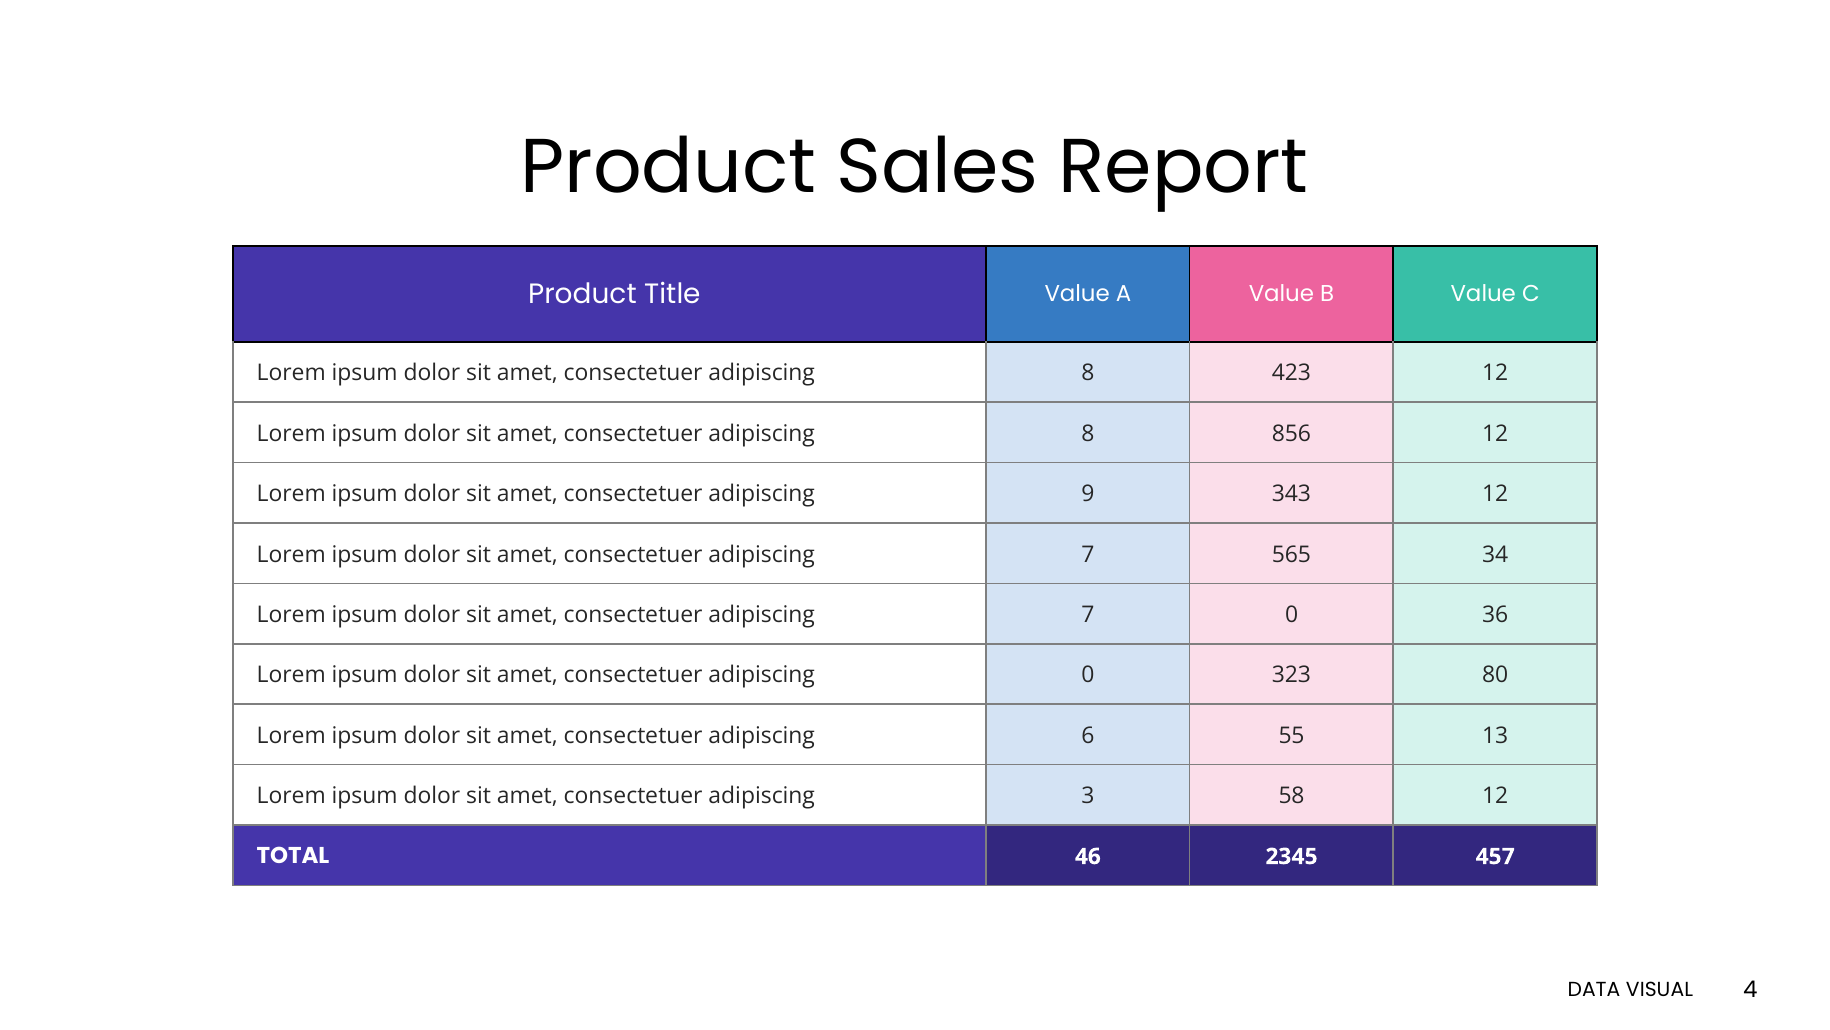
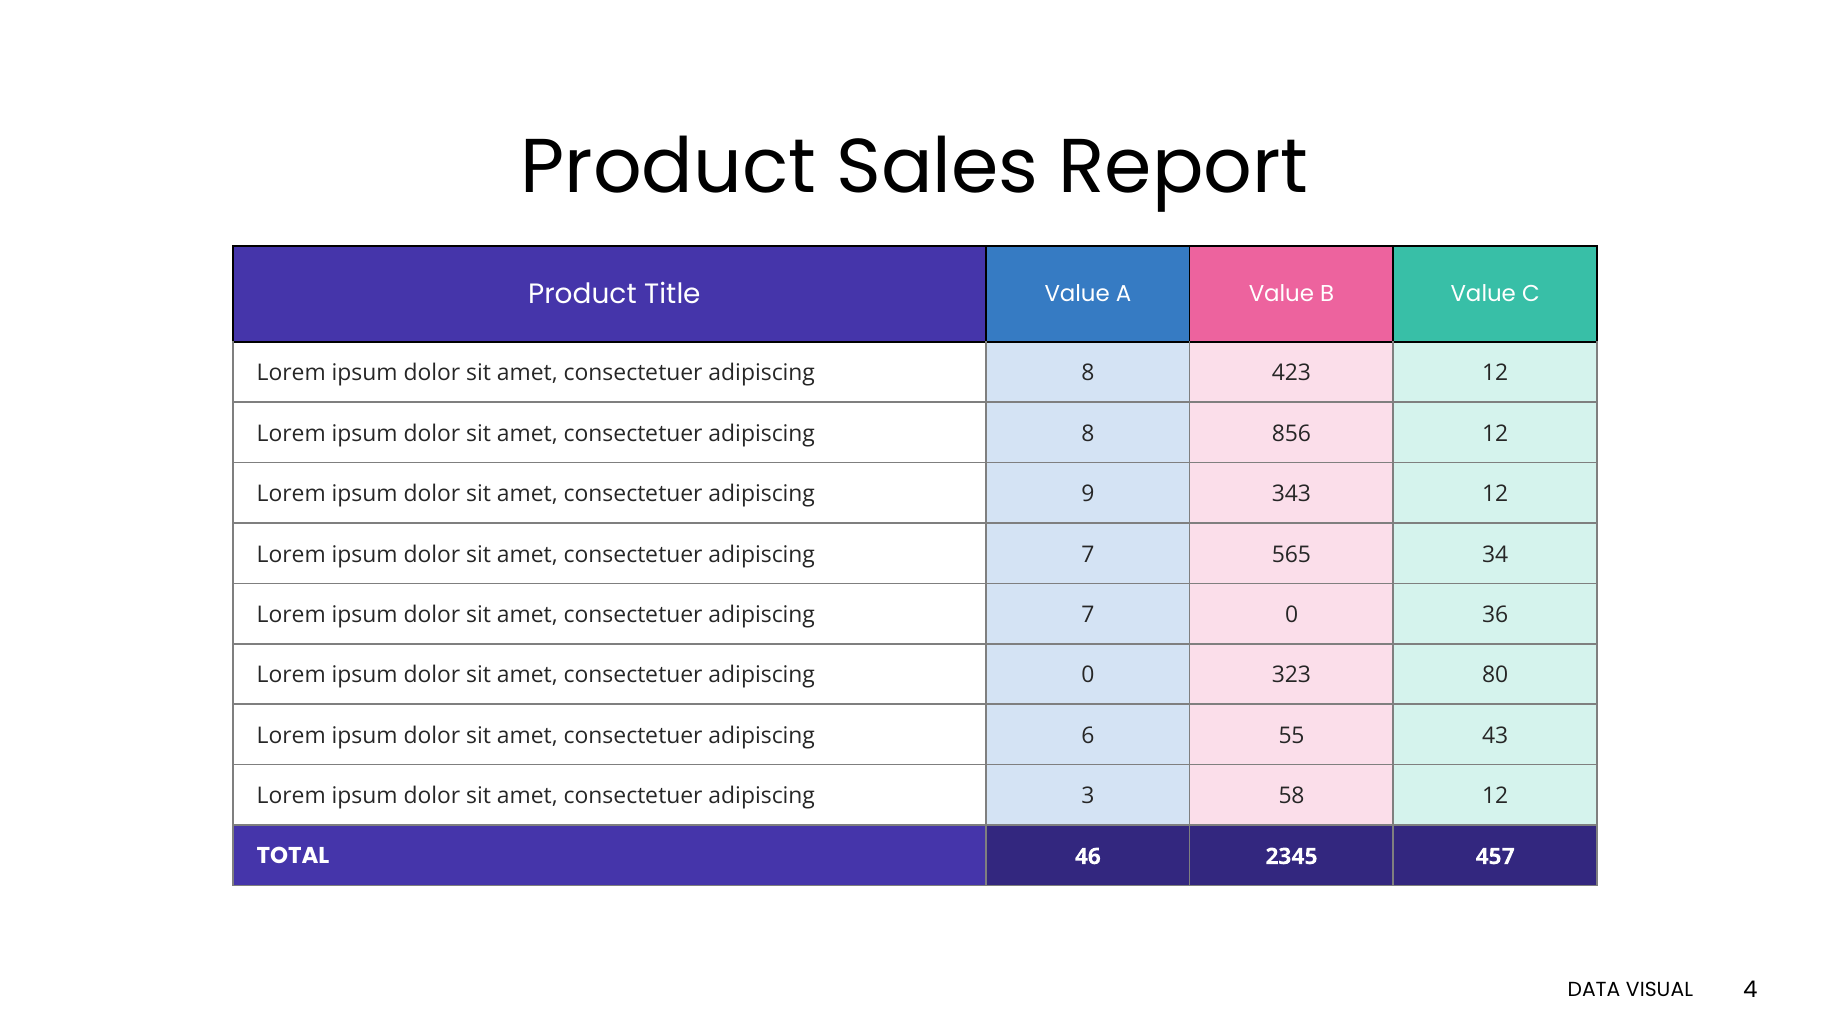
13: 13 -> 43 (1495, 735)
